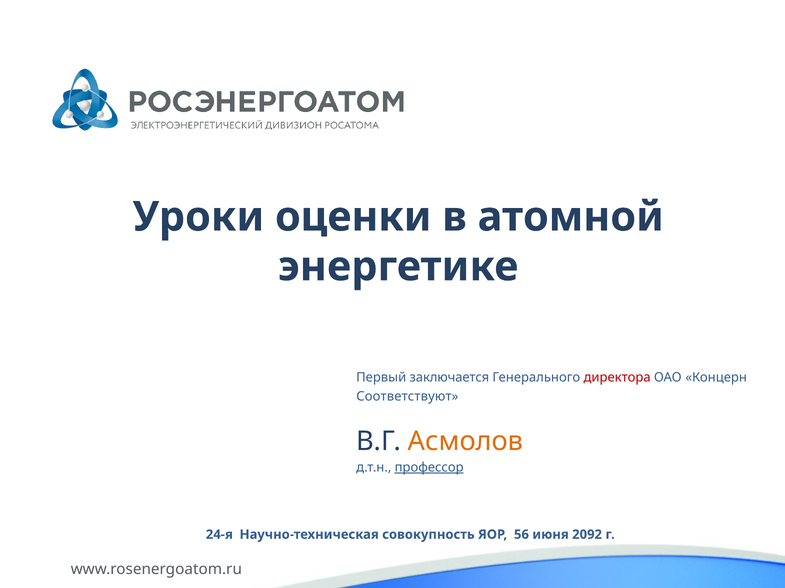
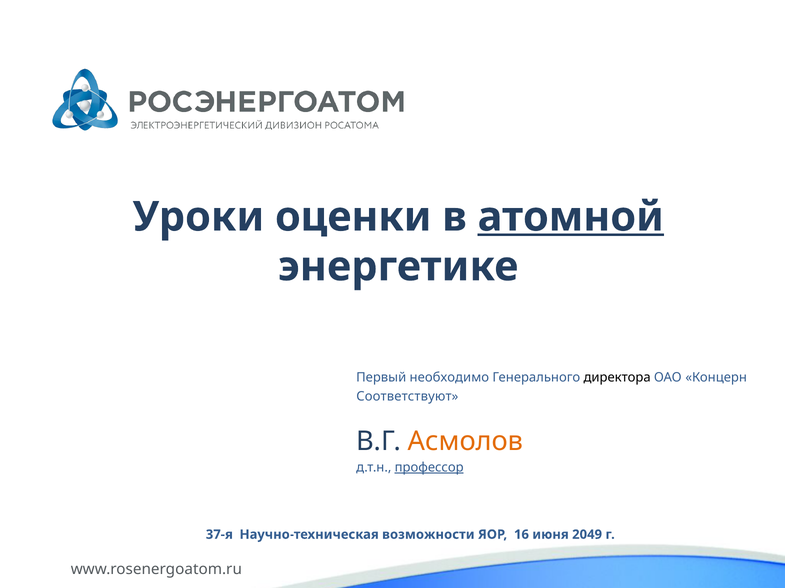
атомной underline: none -> present (571, 217)
заключается: заключается -> необходимо (449, 378)
директора colour: red -> black (617, 378)
24-я: 24-я -> 37-я (219, 535)
совокупность: совокупность -> возможности (428, 535)
56: 56 -> 16 (521, 535)
2092: 2092 -> 2049 (587, 535)
